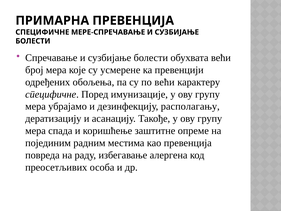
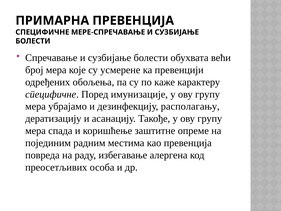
по већи: већи -> каже (165, 82)
